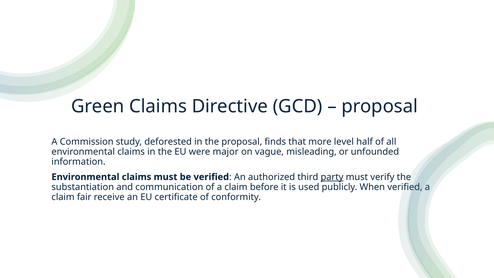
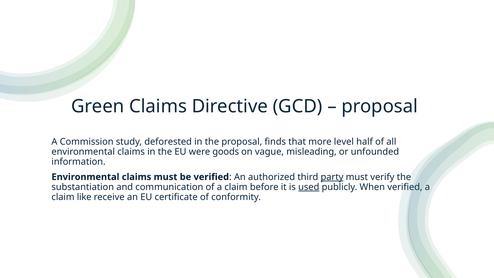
major: major -> goods (226, 152)
used underline: none -> present (309, 187)
fair: fair -> like (84, 197)
